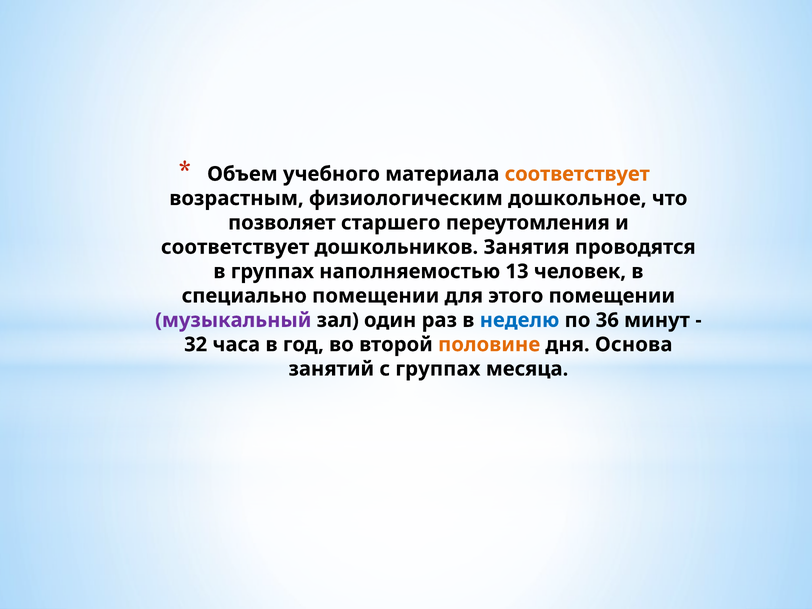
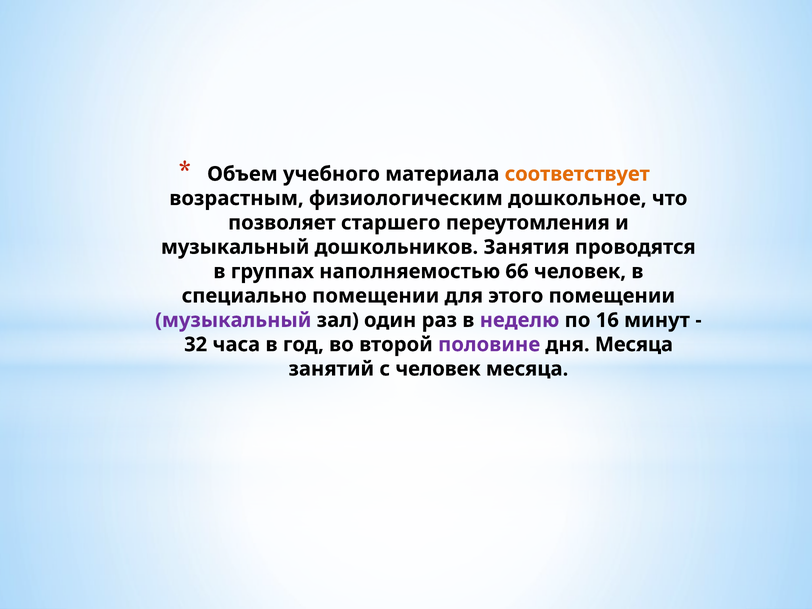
соответствует: соответствует -> музыкальный (235, 247)
13: 13 -> 66 (517, 271)
неделю colour: blue -> purple (519, 320)
36: 36 -> 16 (607, 320)
половине colour: orange -> purple (489, 345)
дня Основа: Основа -> Месяца (634, 345)
с группах: группах -> человек (438, 369)
